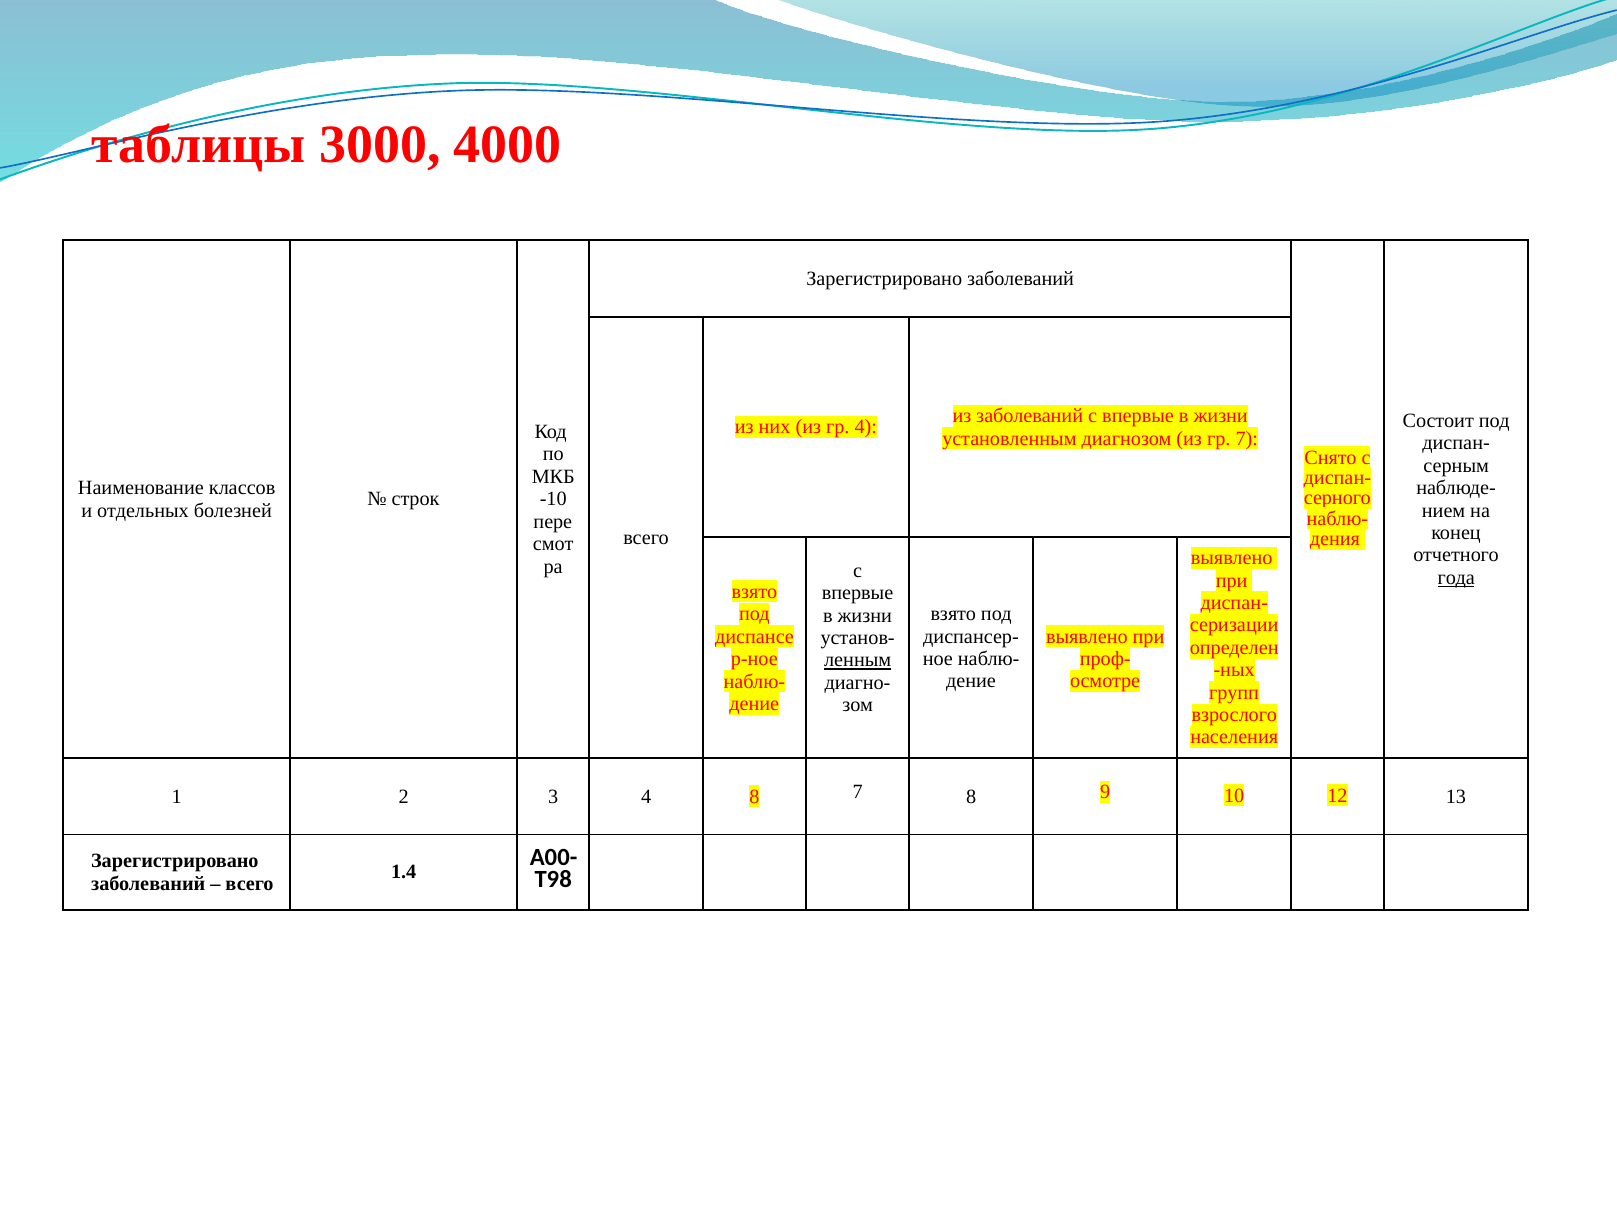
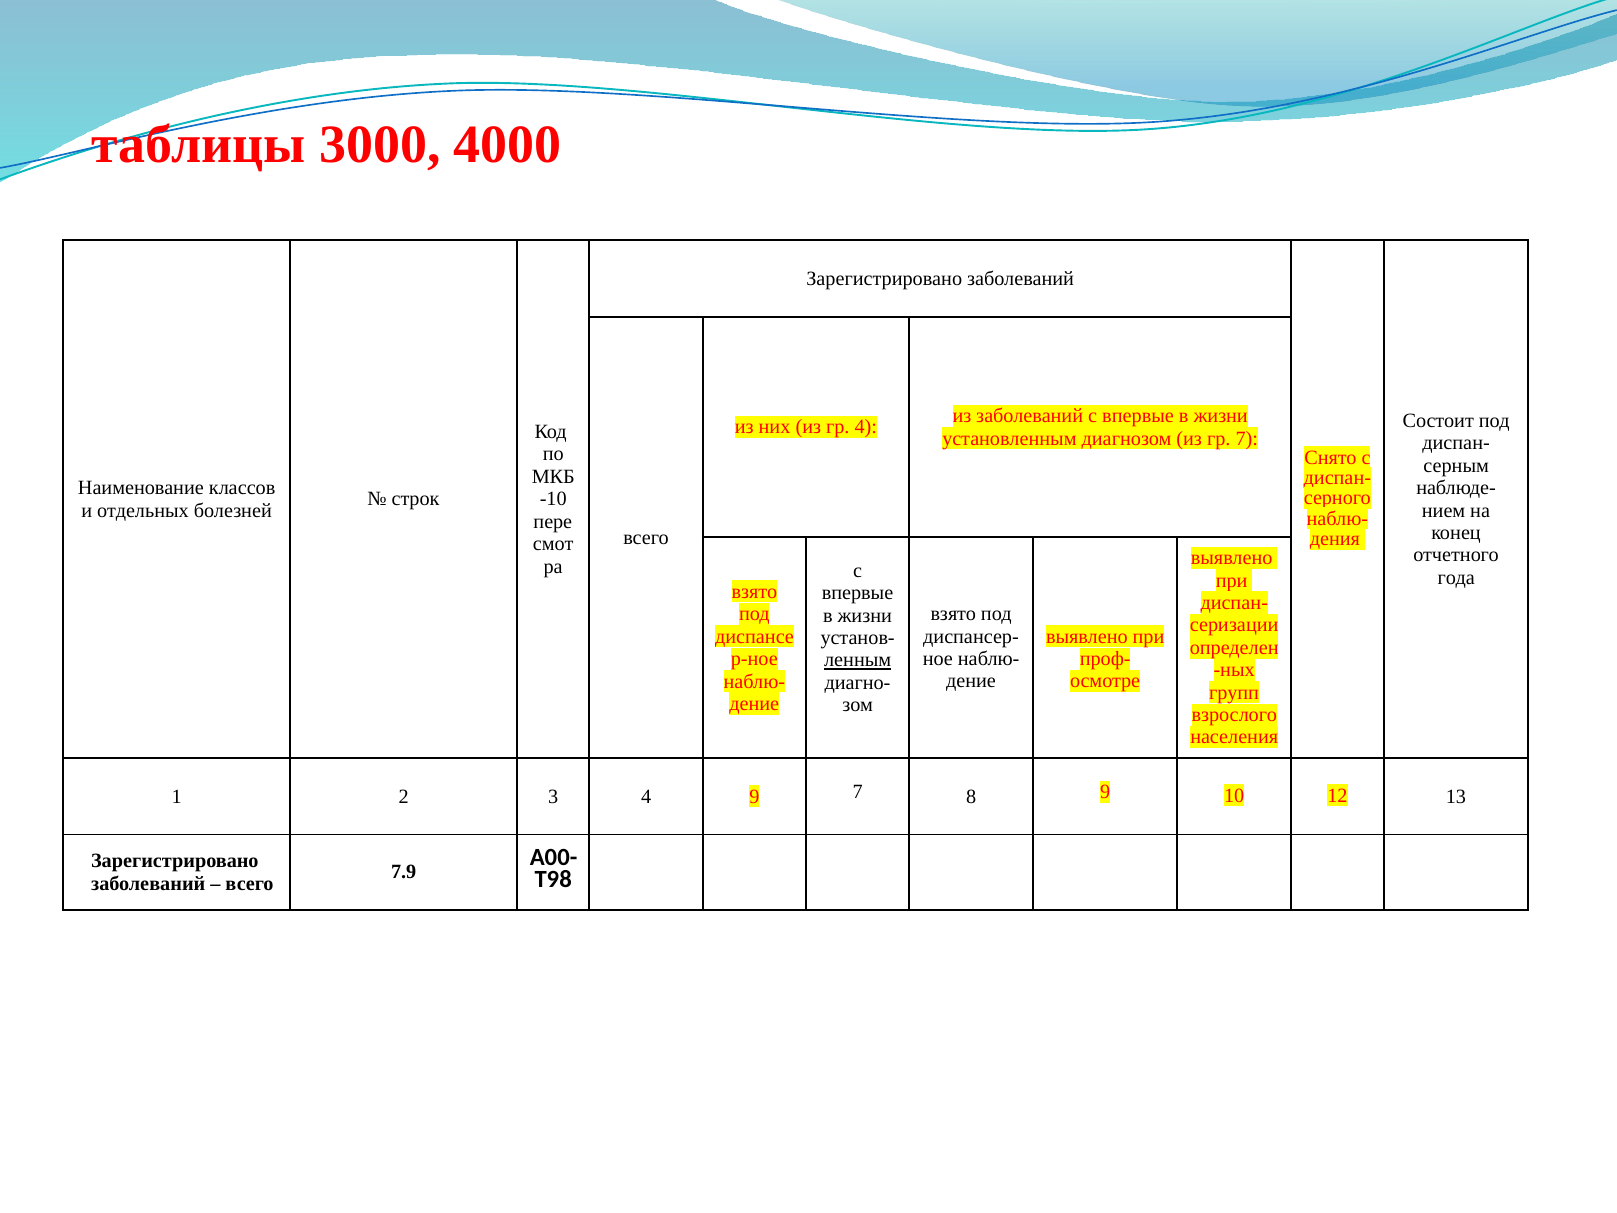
года underline: present -> none (1456, 578)
4 8: 8 -> 9 (754, 796)
1.4: 1.4 -> 7.9 (404, 872)
